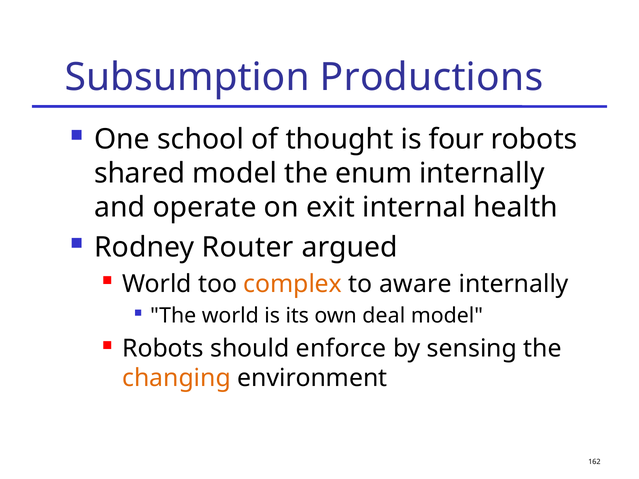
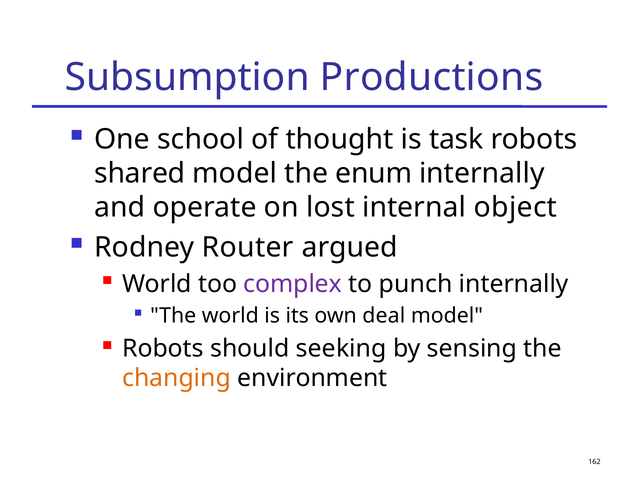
four: four -> task (456, 139)
exit: exit -> lost (331, 208)
health: health -> object (516, 208)
complex colour: orange -> purple (293, 284)
aware: aware -> punch (416, 284)
enforce: enforce -> seeking (341, 349)
